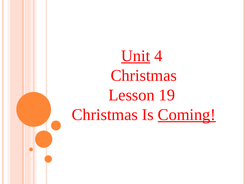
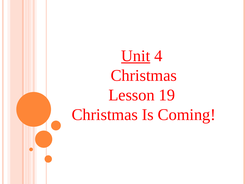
Coming underline: present -> none (187, 115)
